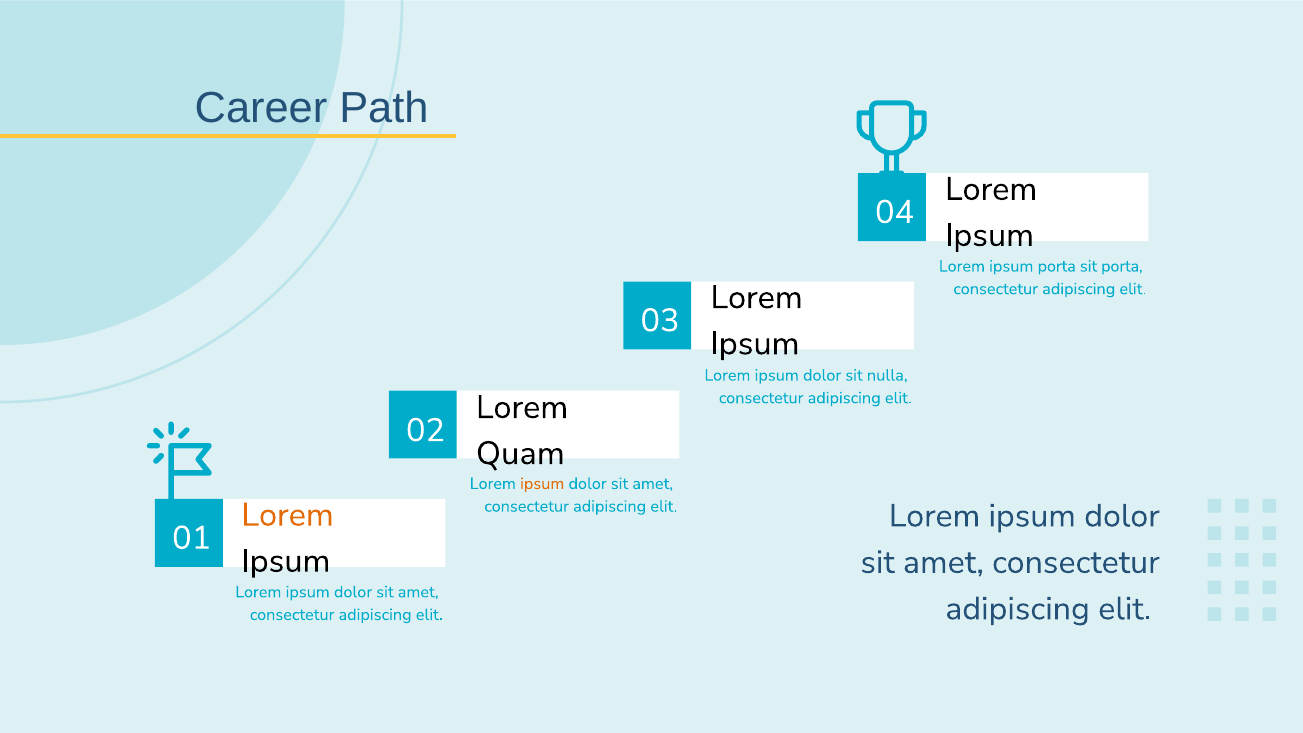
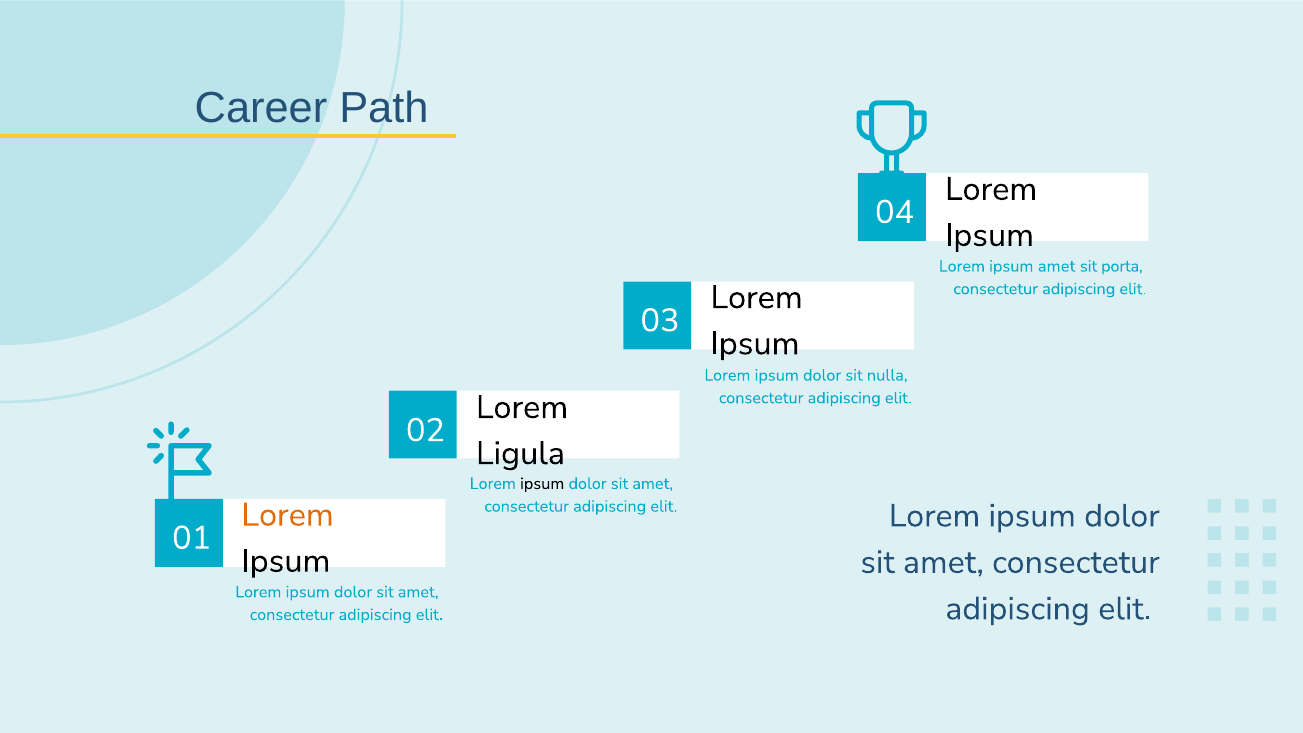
ipsum porta: porta -> amet (1057, 266)
Quam: Quam -> Ligula (520, 453)
ipsum colour: orange -> black (542, 484)
